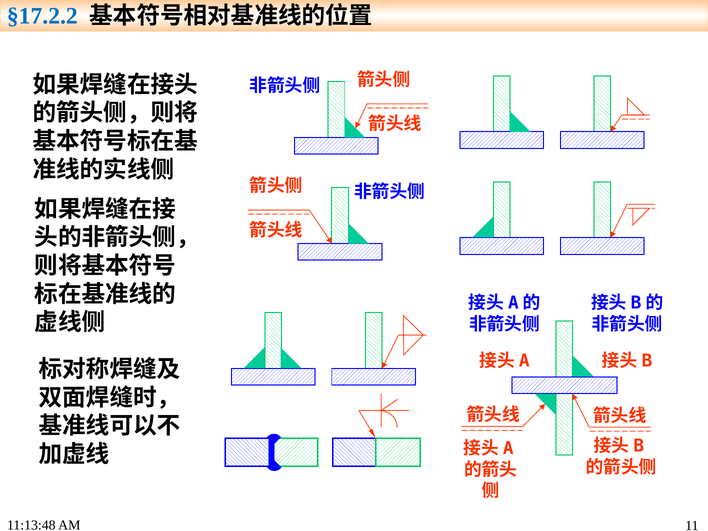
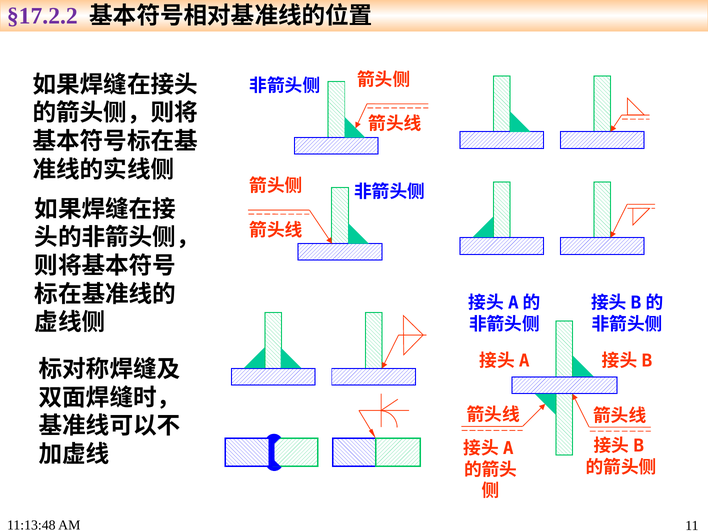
§17.2.2 colour: blue -> purple (42, 16)
